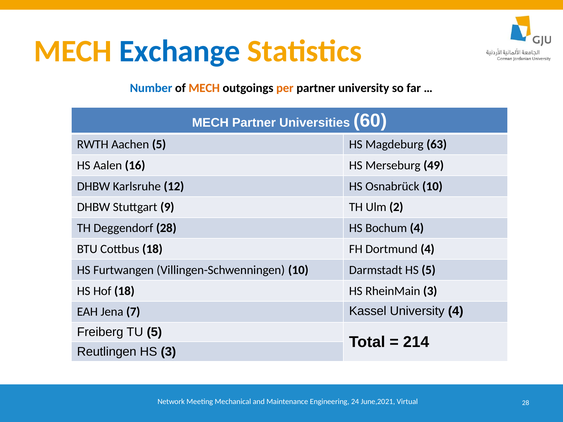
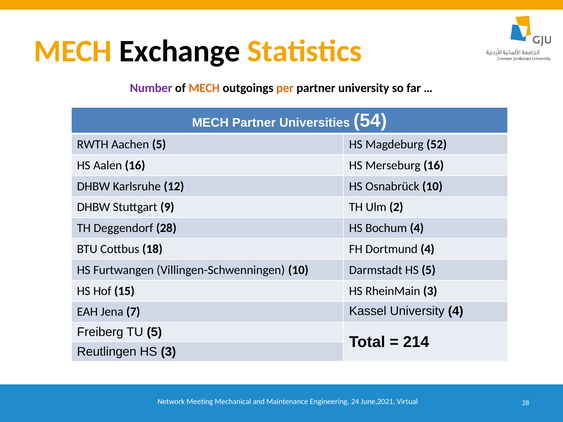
Exchange colour: blue -> black (180, 51)
Number colour: blue -> purple (151, 88)
60: 60 -> 54 (370, 121)
63: 63 -> 52 (437, 144)
Merseburg 49: 49 -> 16 (434, 165)
Hof 18: 18 -> 15 (124, 291)
